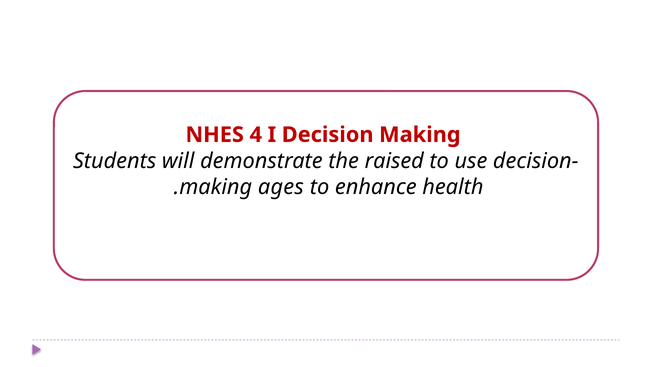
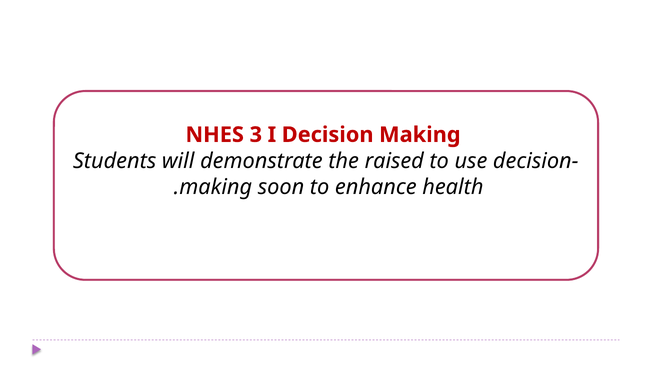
4: 4 -> 3 (256, 135)
ages: ages -> soon (281, 187)
